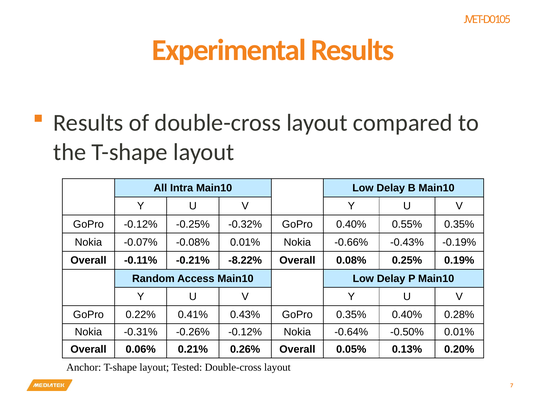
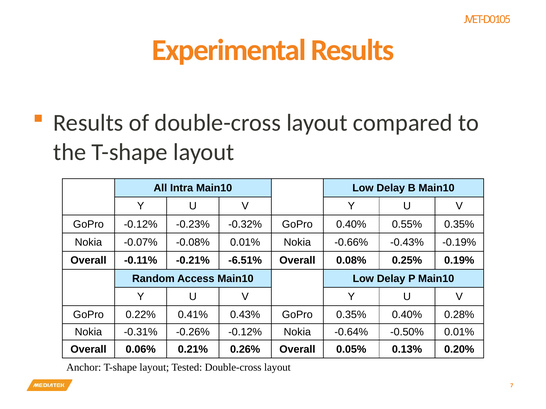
-0.25%: -0.25% -> -0.23% (193, 224)
-8.22%: -8.22% -> -6.51% (245, 261)
